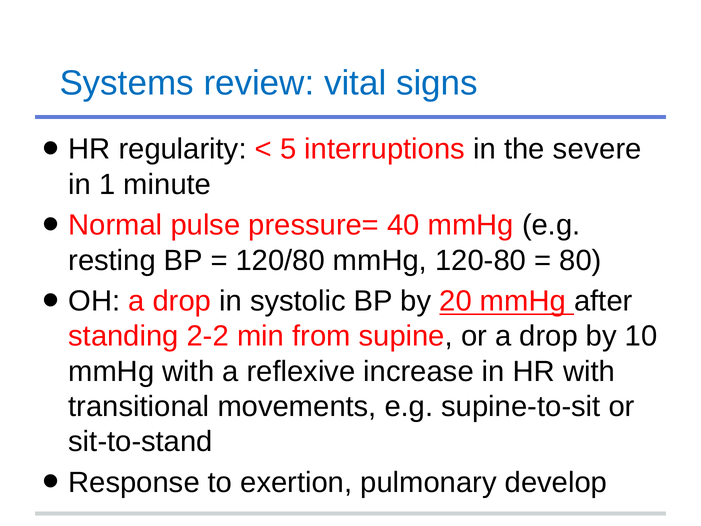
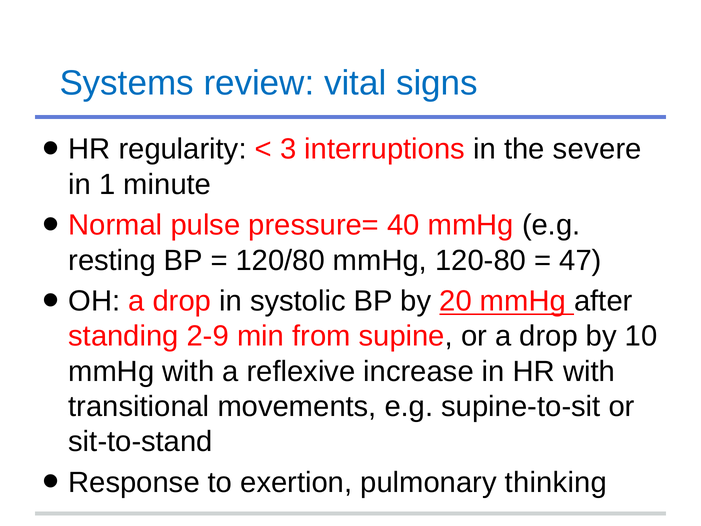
5: 5 -> 3 (288, 149)
80: 80 -> 47 (580, 260)
2-2: 2-2 -> 2-9 (208, 336)
develop: develop -> thinking (556, 482)
